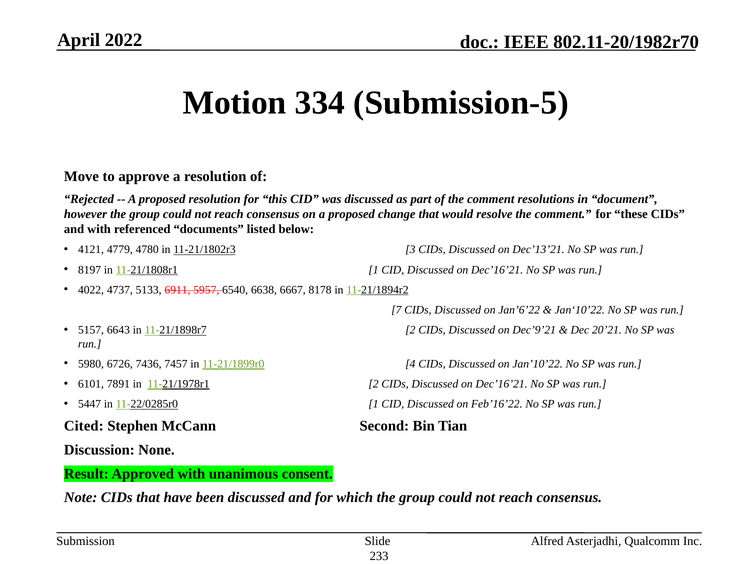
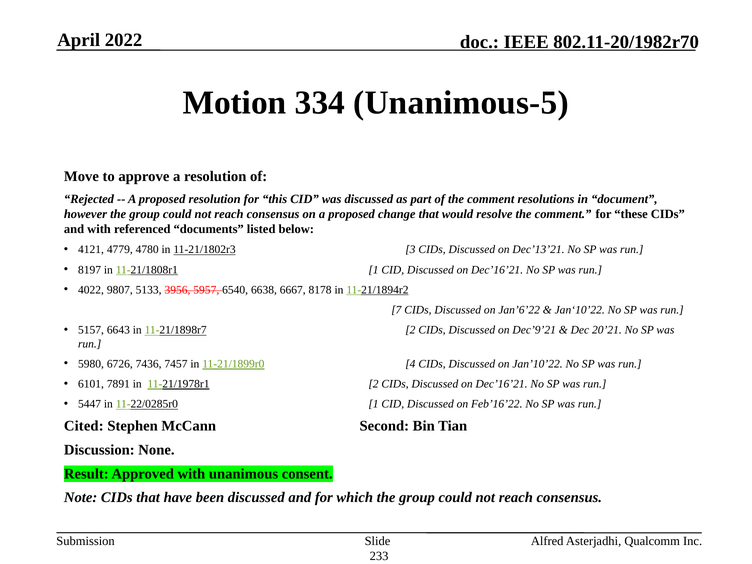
Submission-5: Submission-5 -> Unanimous-5 (461, 103)
4737: 4737 -> 9807 (120, 290)
6911: 6911 -> 3956 (178, 290)
